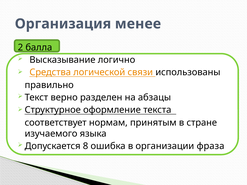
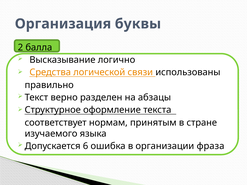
менее: менее -> буквы (138, 24)
8: 8 -> 6 (86, 146)
